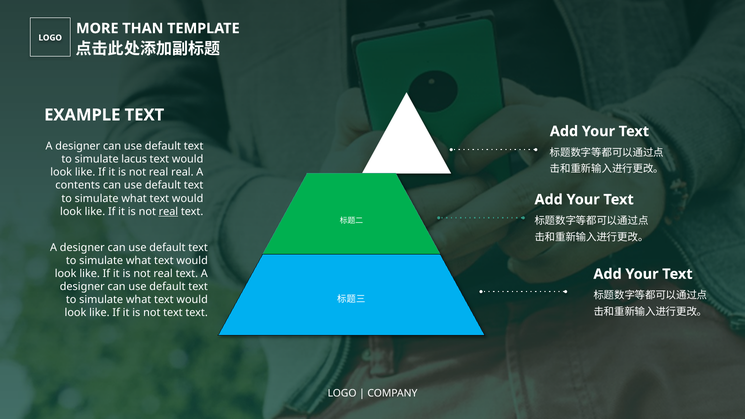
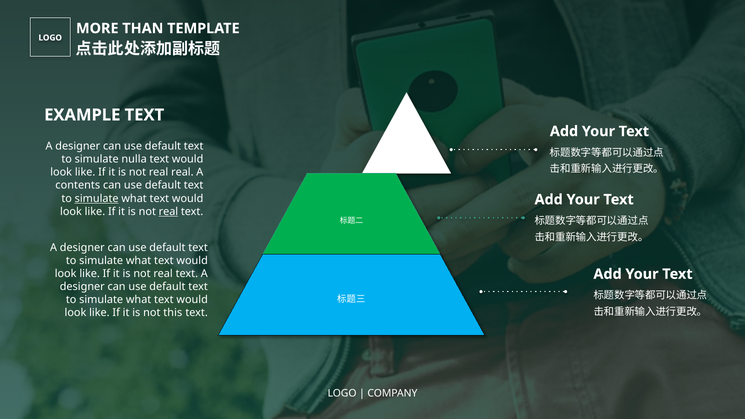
lacus: lacus -> nulla (134, 159)
simulate underline: none -> present (97, 198)
not text: text -> this (173, 313)
